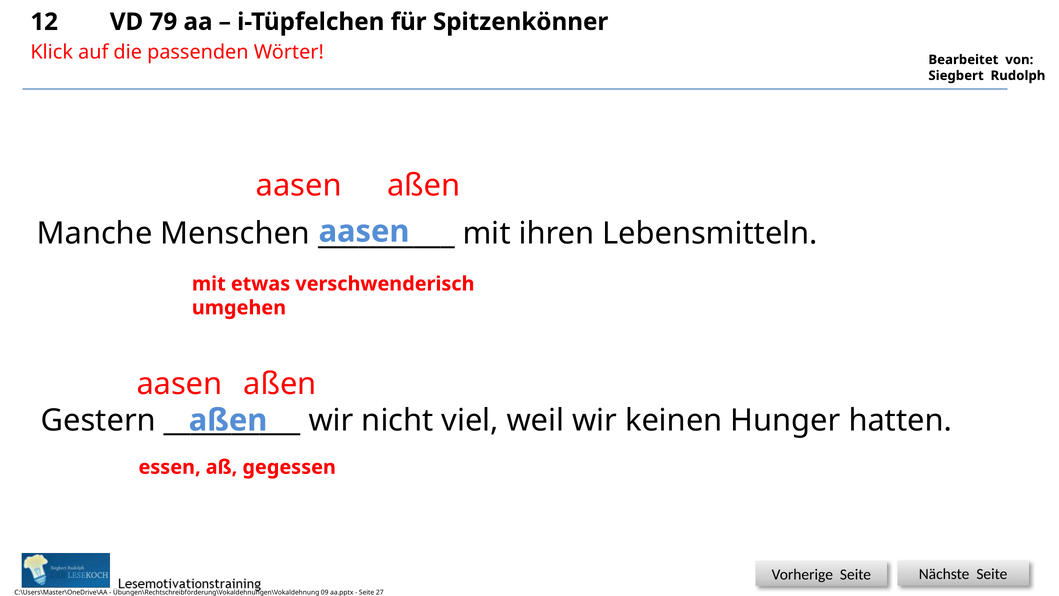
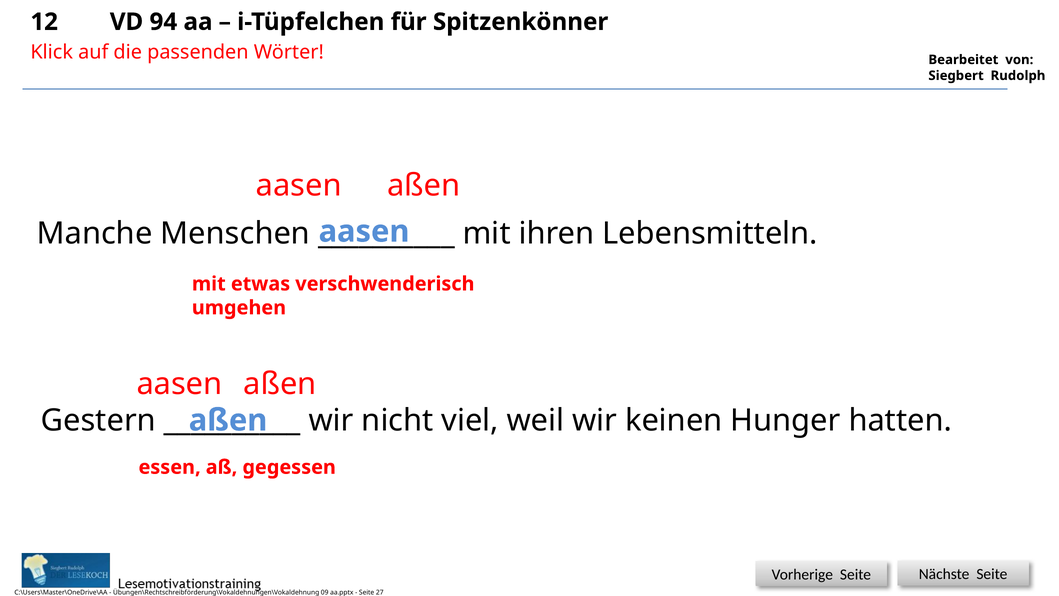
79: 79 -> 94 (163, 22)
